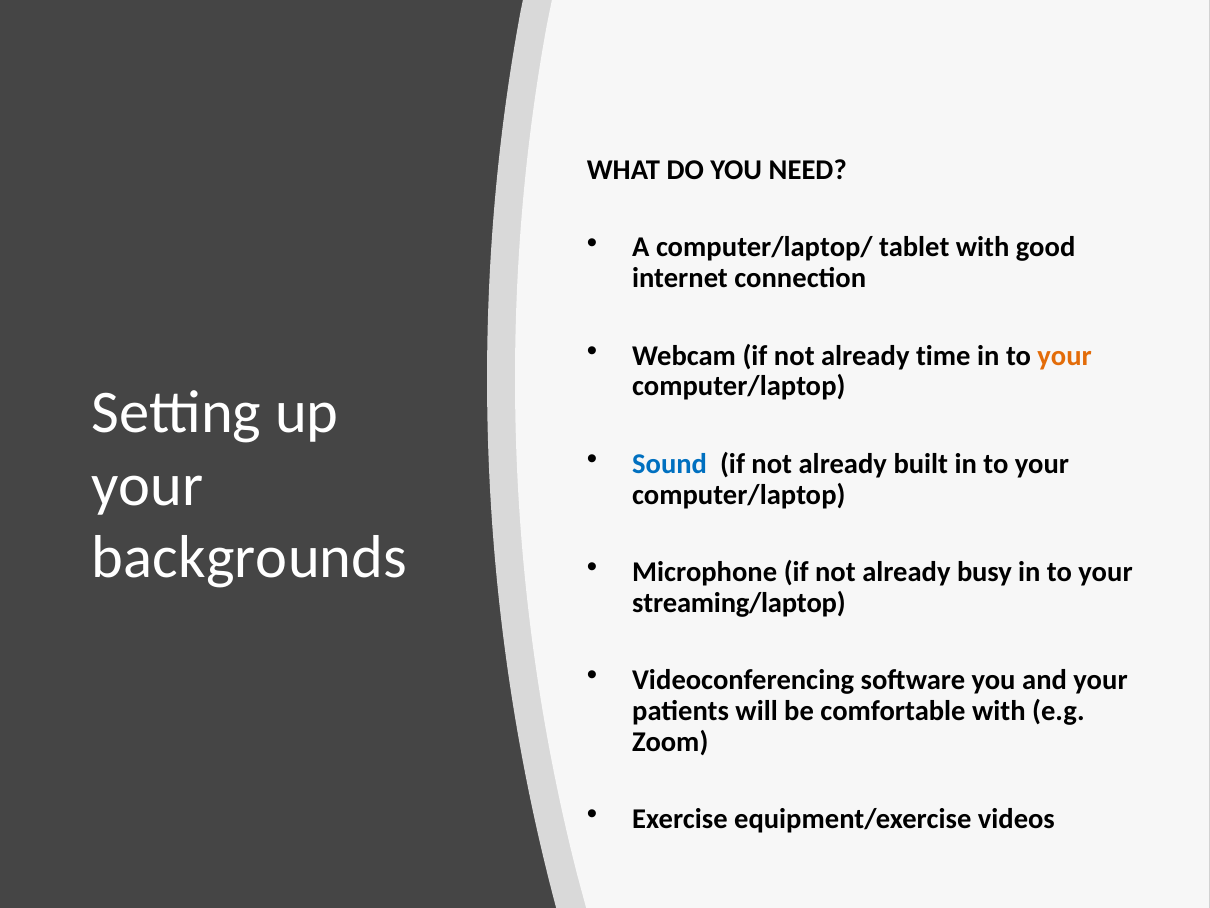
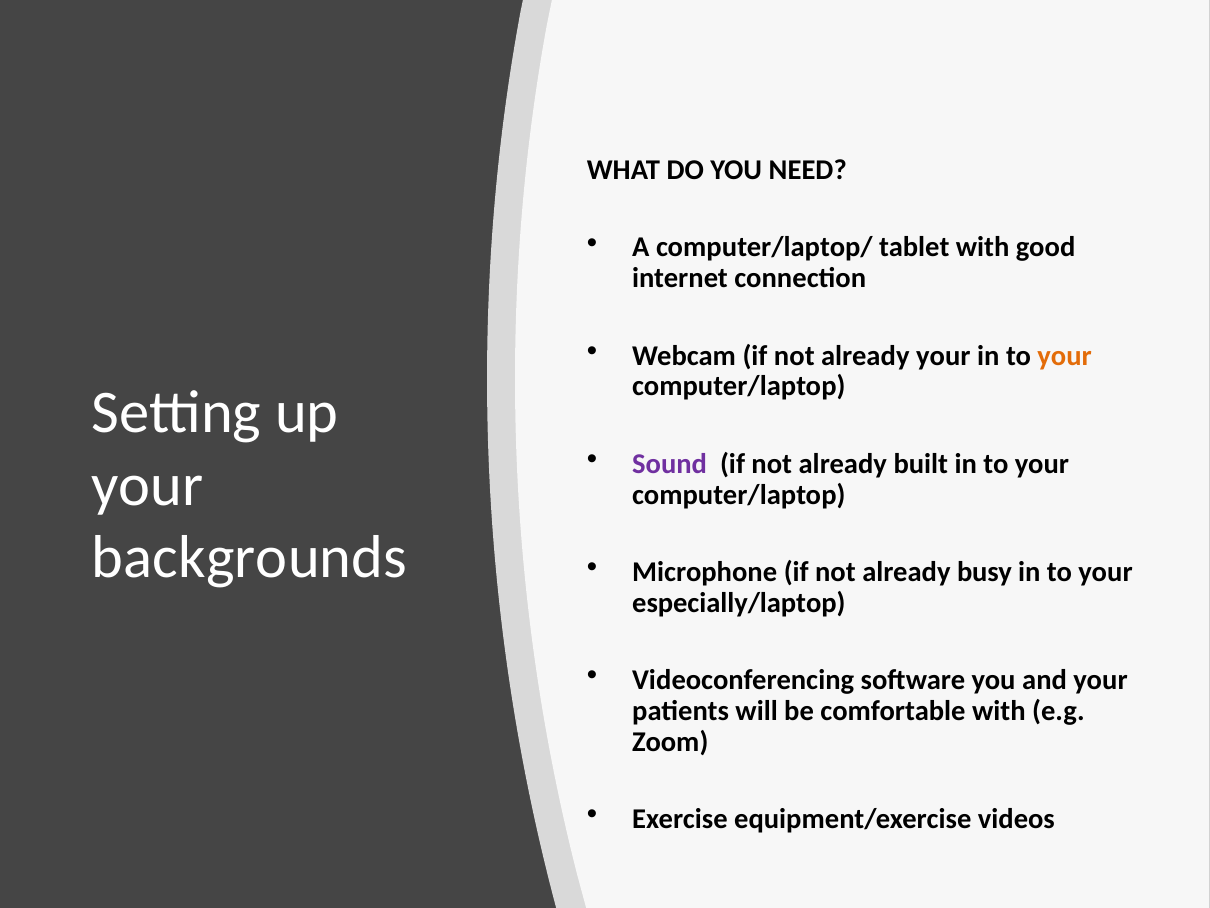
already time: time -> your (943, 355)
Sound colour: blue -> purple (670, 463)
streaming/laptop: streaming/laptop -> especially/laptop (739, 602)
